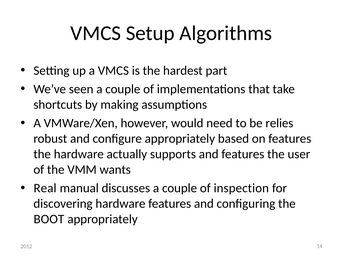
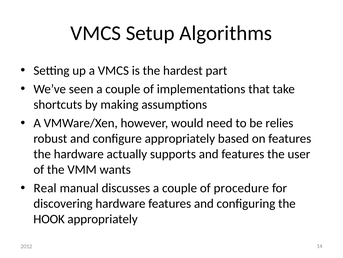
inspection: inspection -> procedure (241, 188)
BOOT: BOOT -> HOOK (49, 219)
